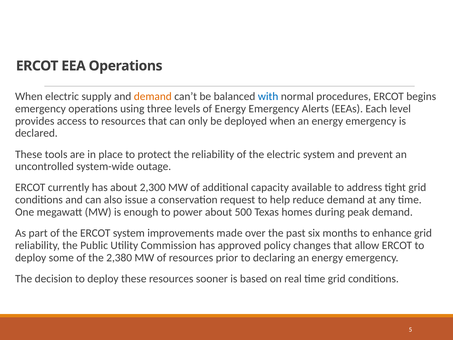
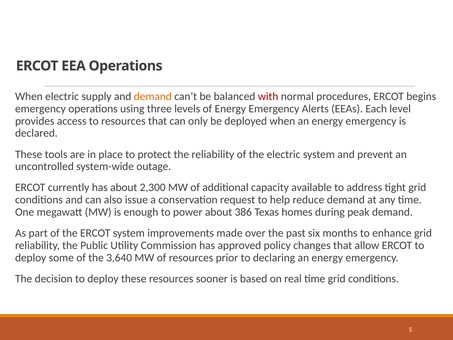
with colour: blue -> red (268, 96)
500: 500 -> 386 (243, 212)
2,380: 2,380 -> 3,640 (119, 257)
